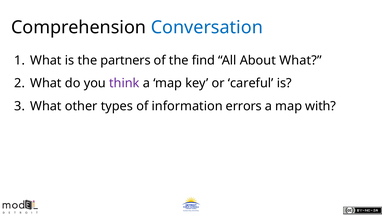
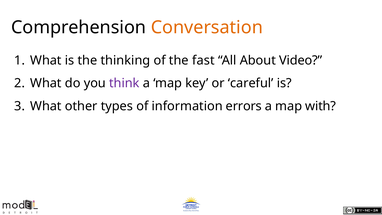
Conversation colour: blue -> orange (207, 27)
partners: partners -> thinking (125, 60)
find: find -> fast (203, 60)
About What: What -> Video (301, 60)
